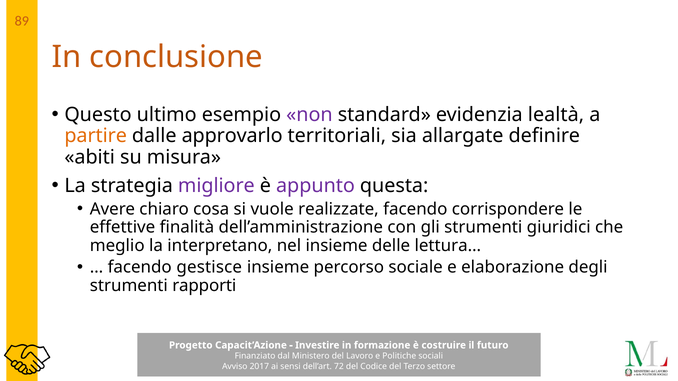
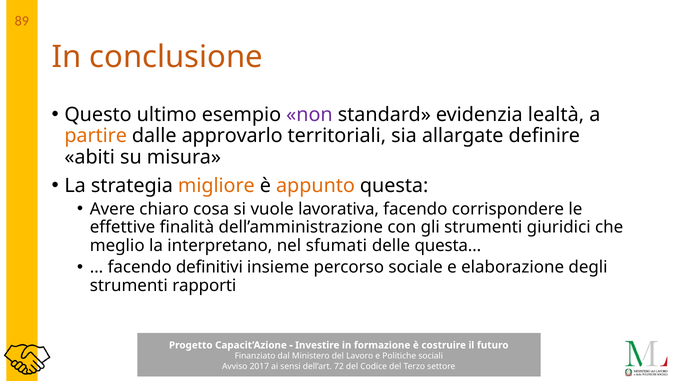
migliore colour: purple -> orange (216, 186)
appunto colour: purple -> orange (315, 186)
realizzate: realizzate -> lavorativa (339, 209)
nel insieme: insieme -> sfumati (336, 246)
lettura…: lettura… -> questa… (448, 246)
gestisce: gestisce -> definitivi (209, 268)
